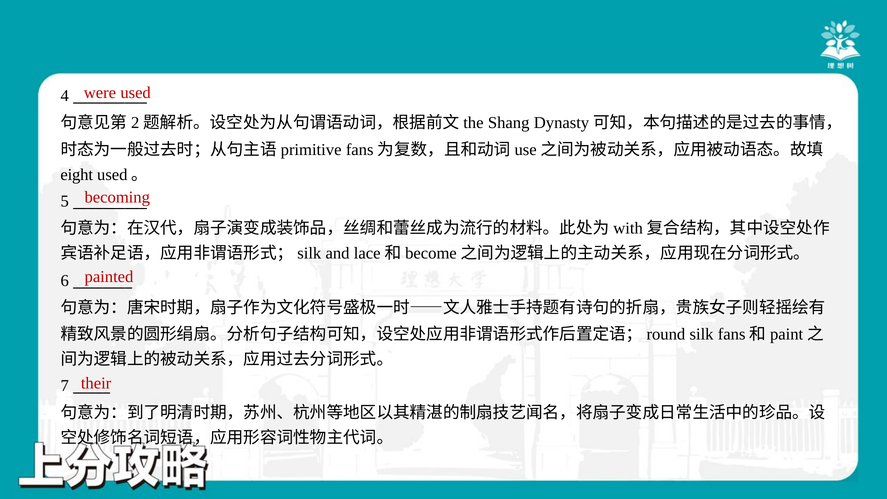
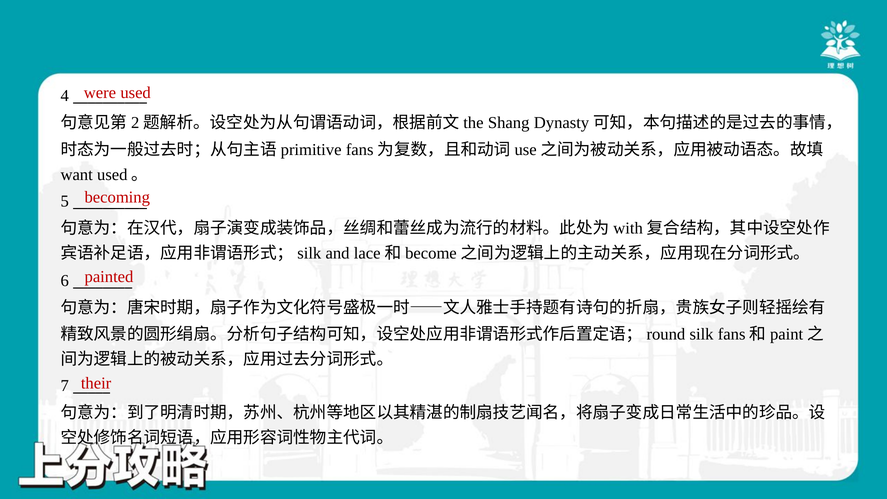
eight: eight -> want (77, 175)
